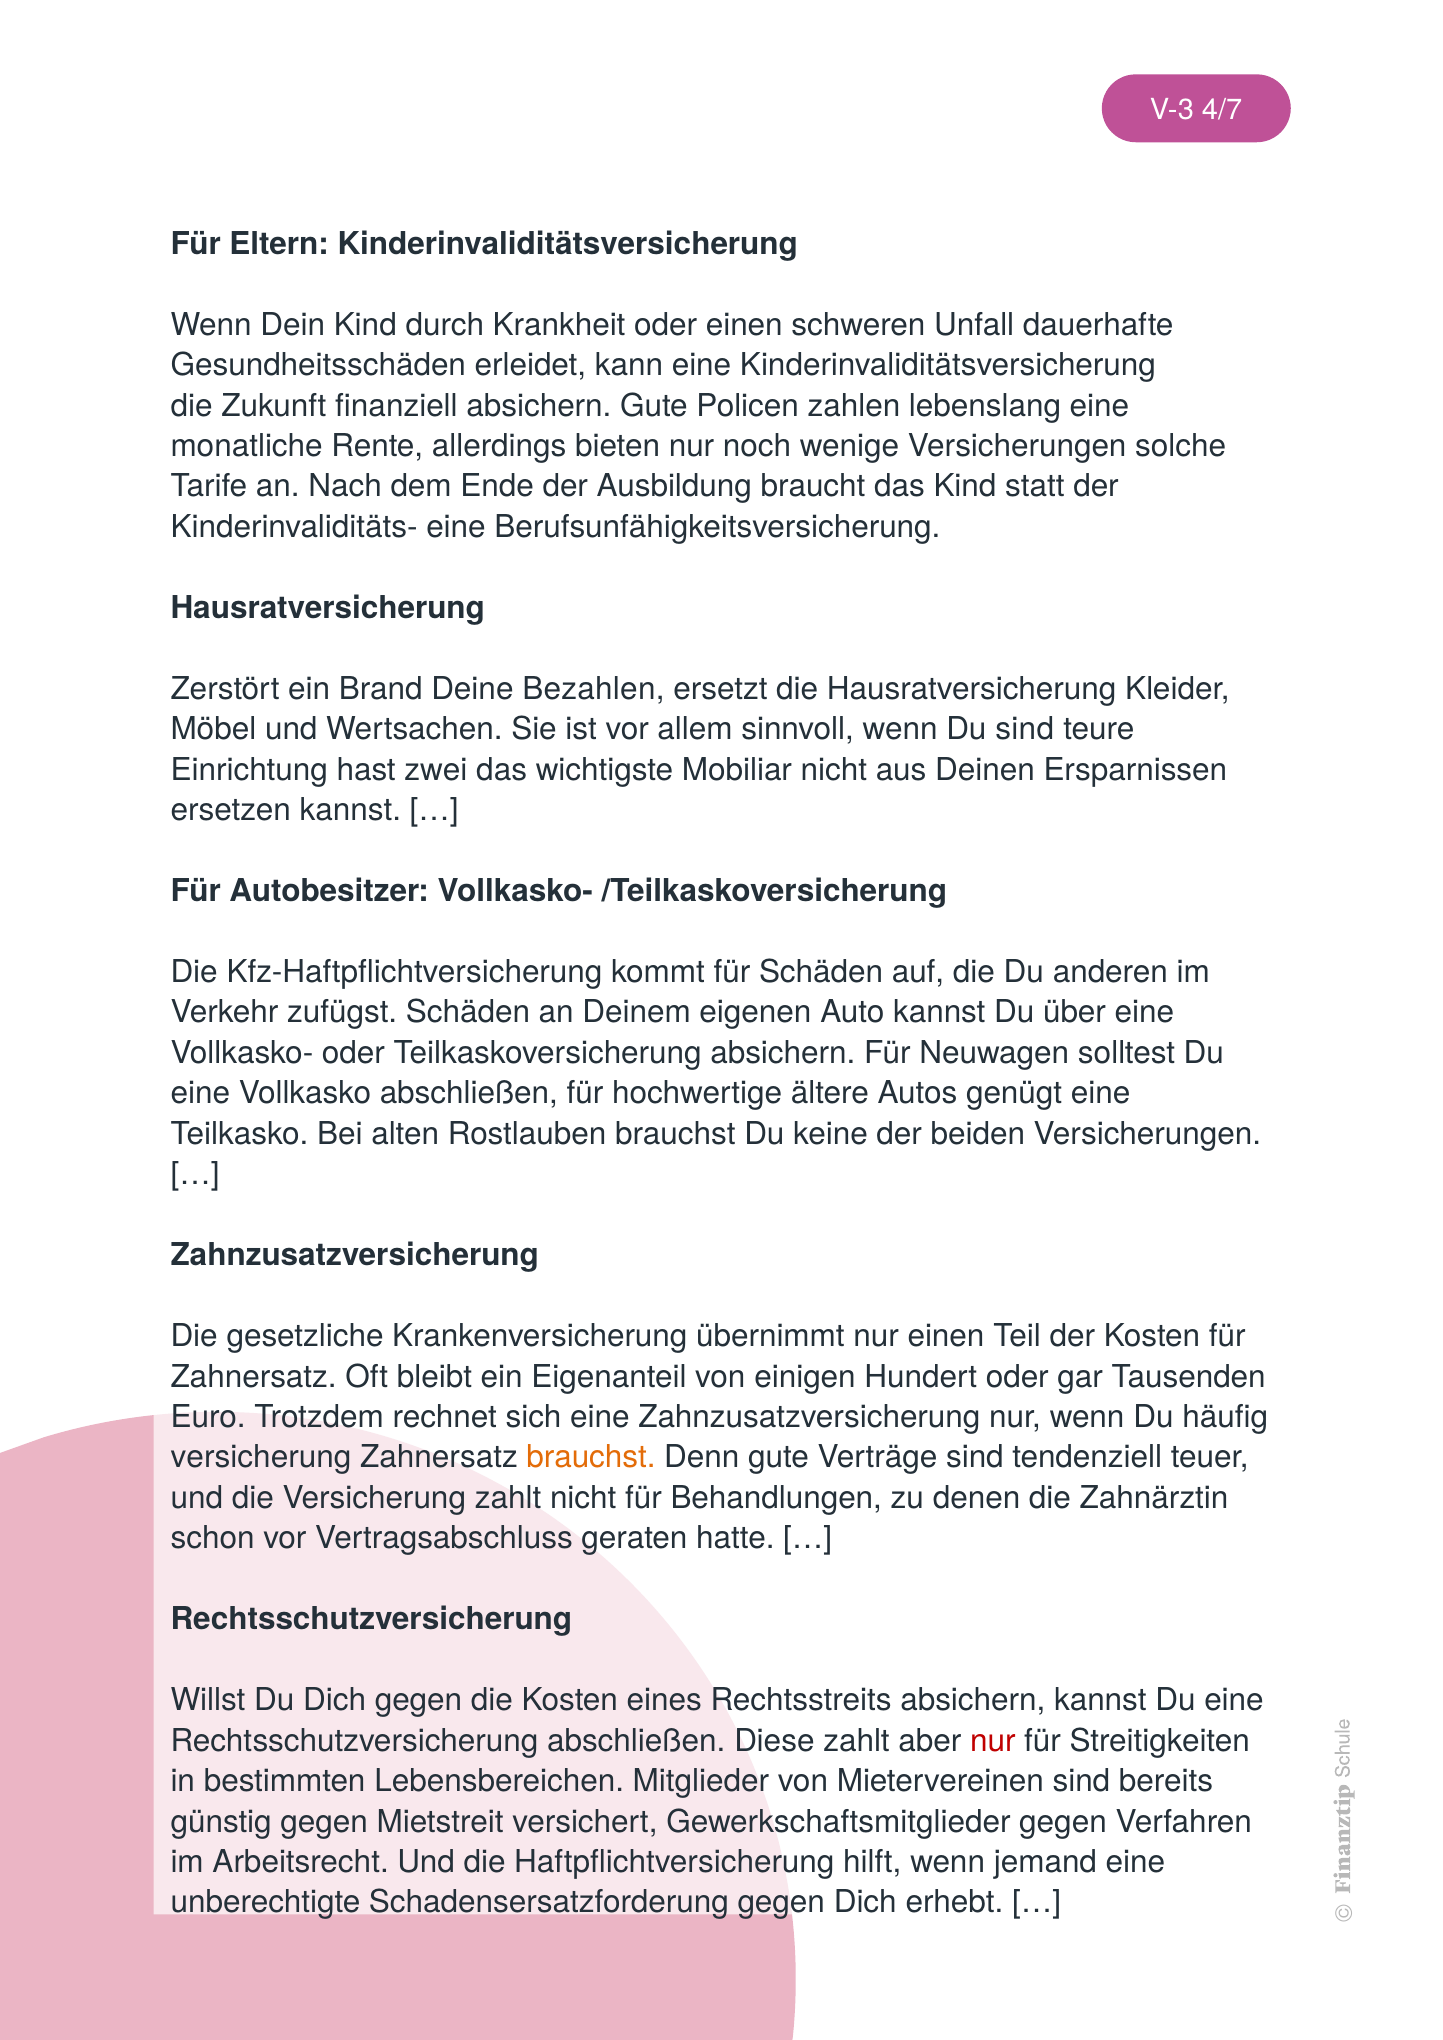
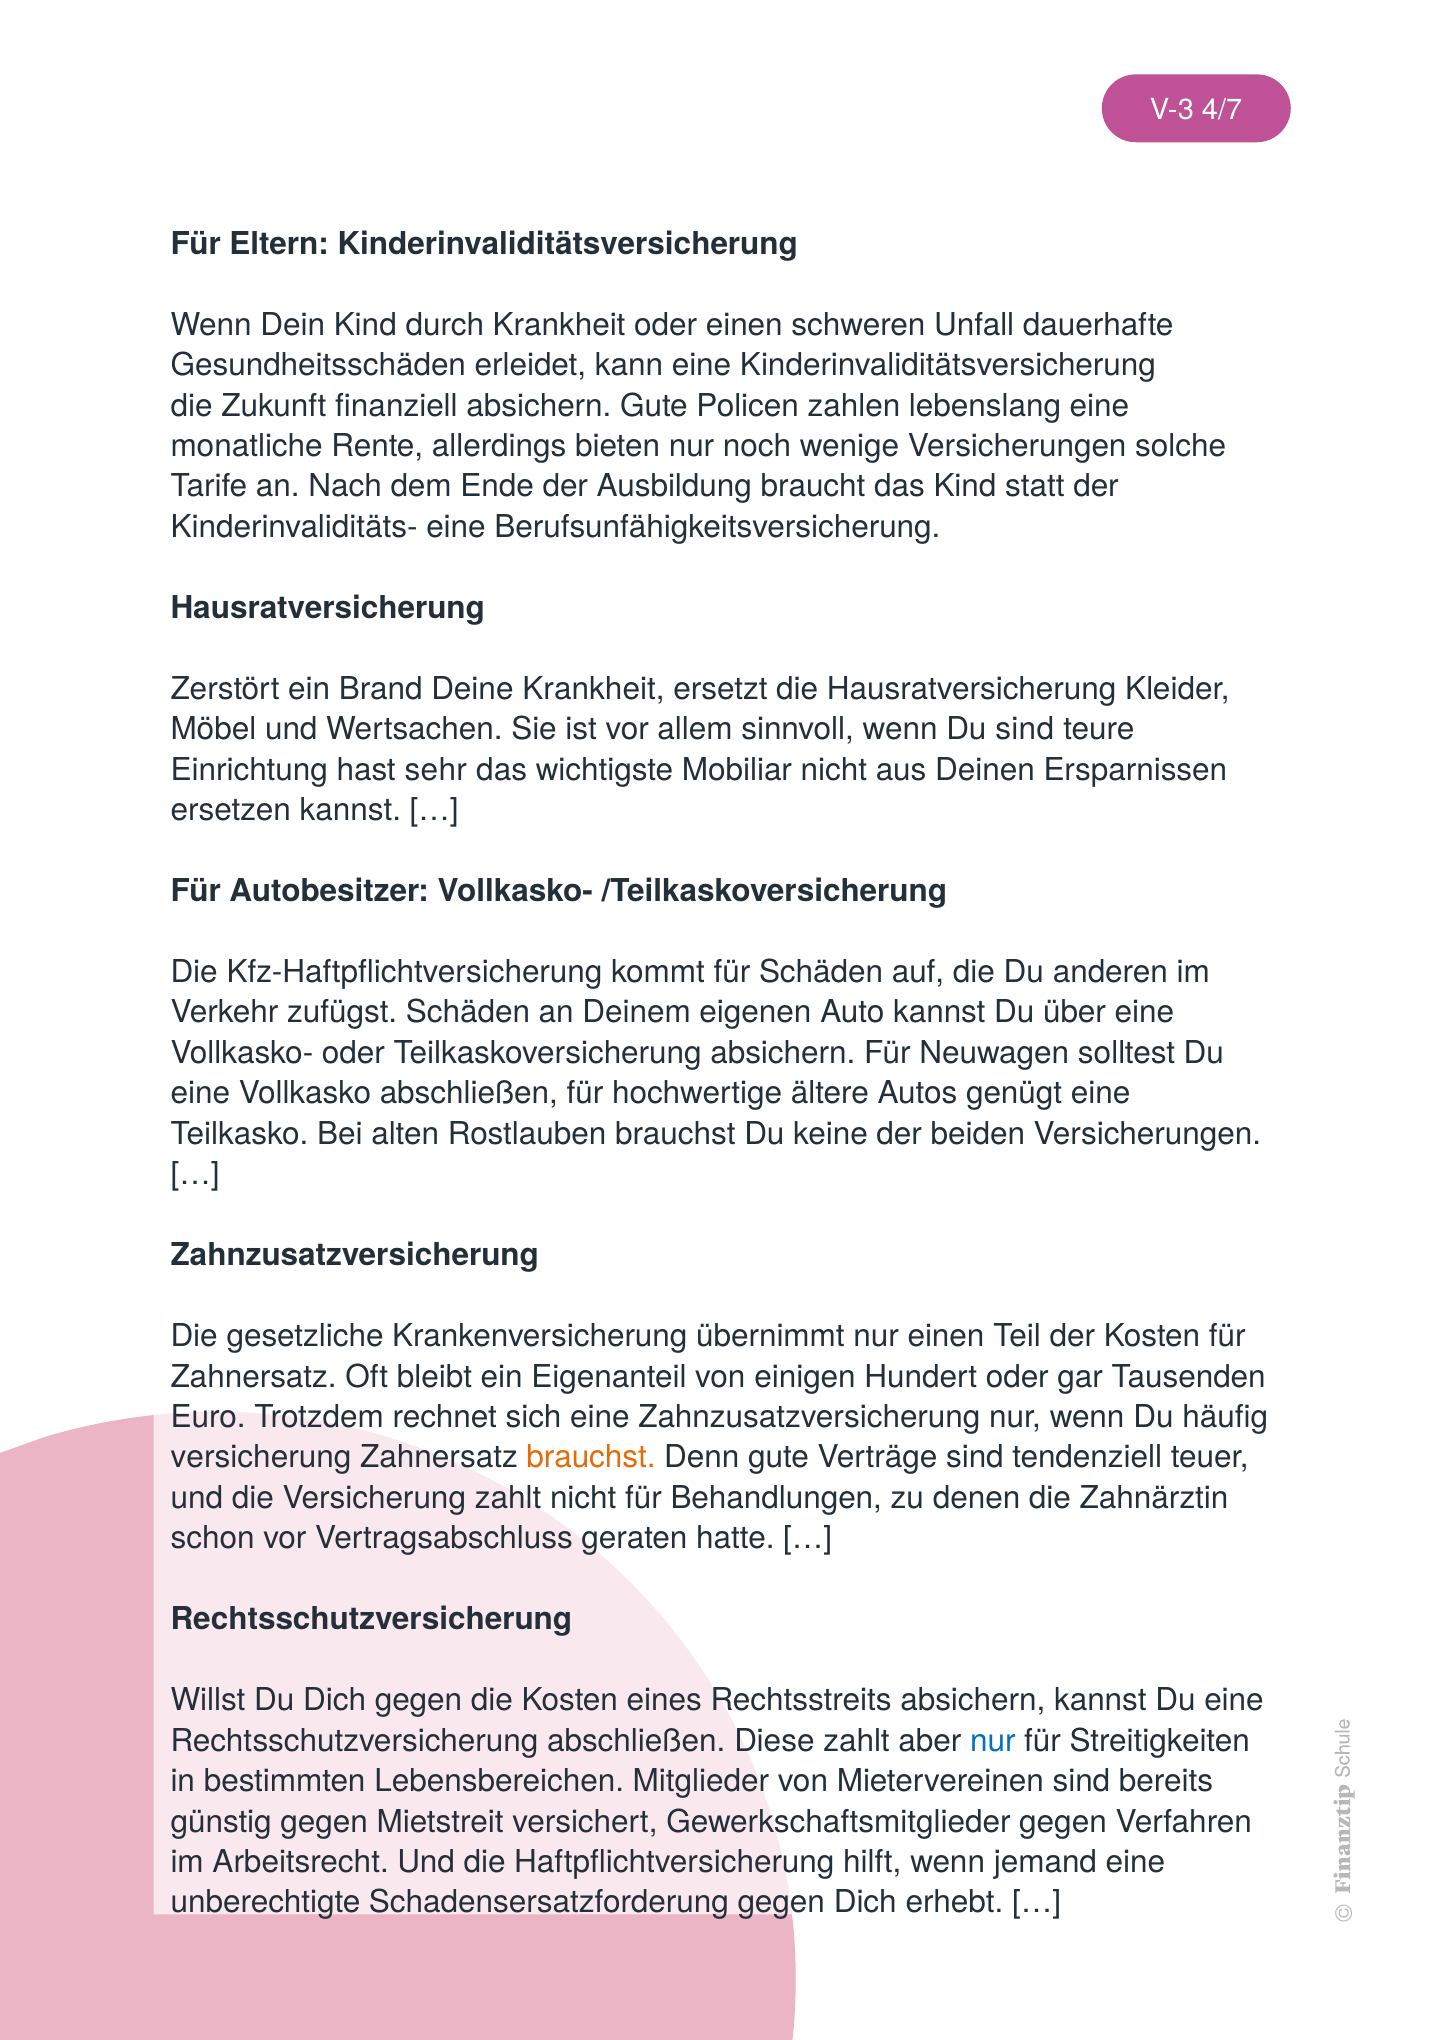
Deine Bezahlen: Bezahlen -> Krankheit (594, 689)
zwei: zwei -> sehr (436, 770)
nur colour: red -> blue (993, 1741)
